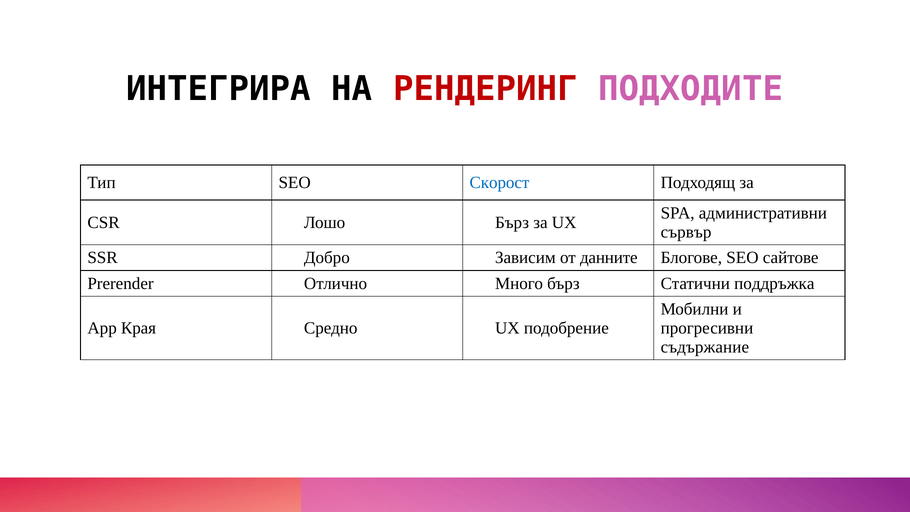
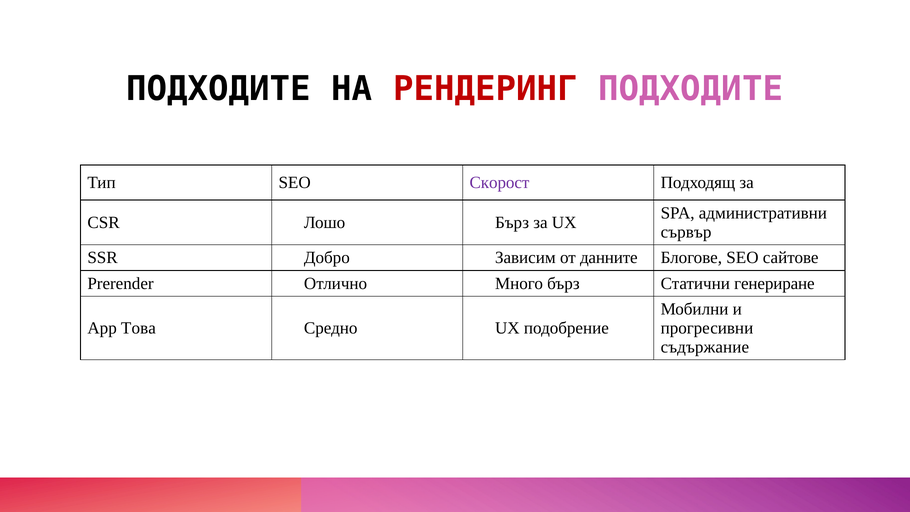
ИНТЕГРИРА: ИНТЕГРИРА -> ПОДХОДИТЕ (219, 89)
Скорост colour: blue -> purple (499, 183)
поддръжка: поддръжка -> генериране (774, 283)
Края: Края -> Това (138, 328)
